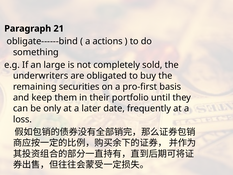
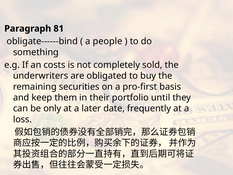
21: 21 -> 81 (59, 29)
actions: actions -> people (108, 41)
large: large -> costs (55, 65)
